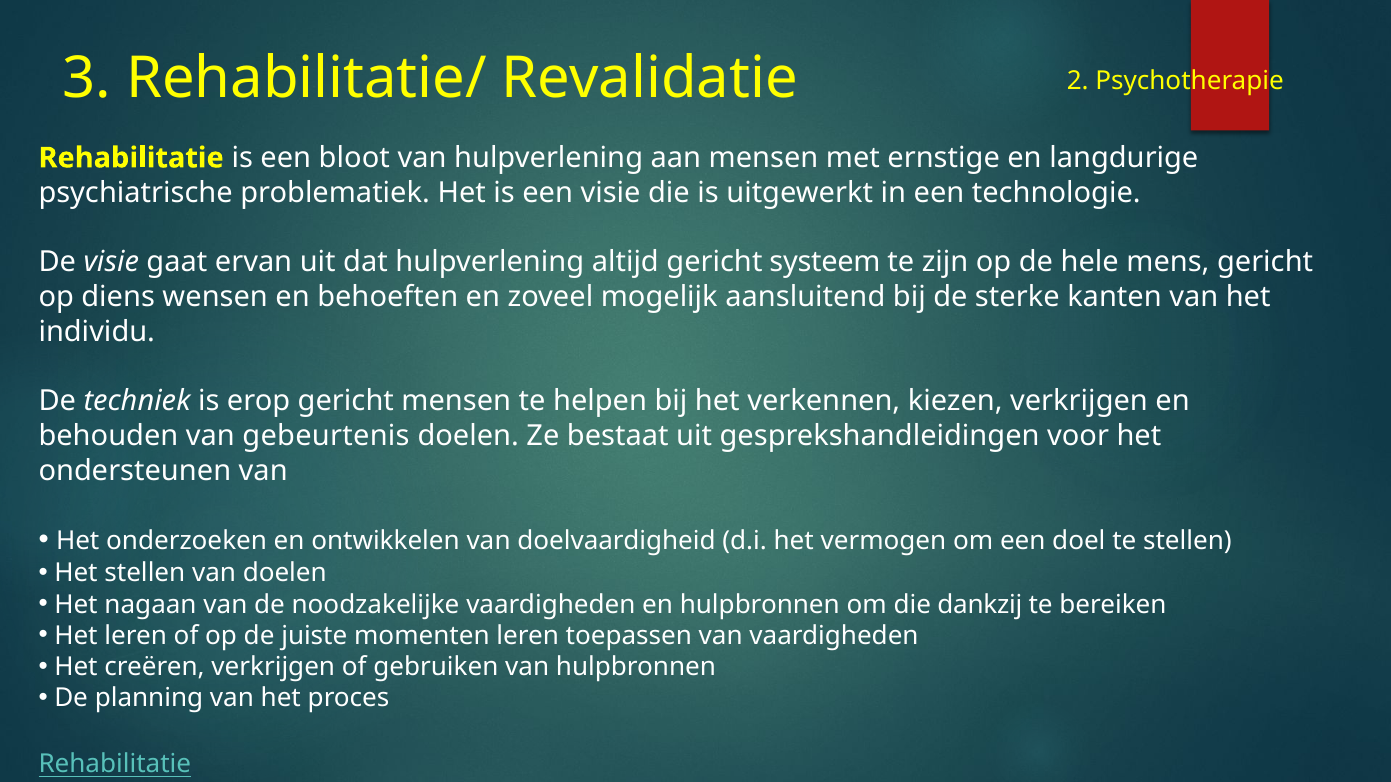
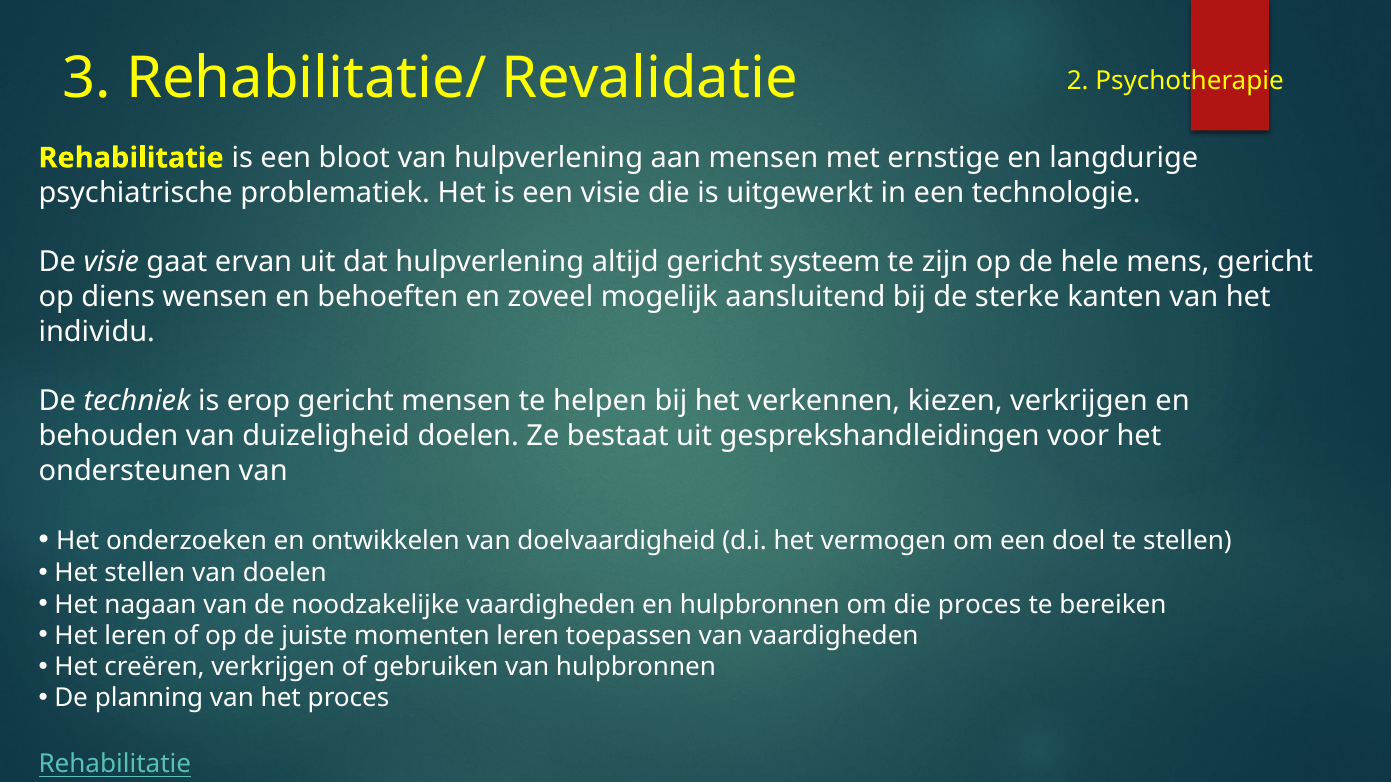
gebeurtenis: gebeurtenis -> duizeligheid (326, 436)
die dankzij: dankzij -> proces (980, 605)
